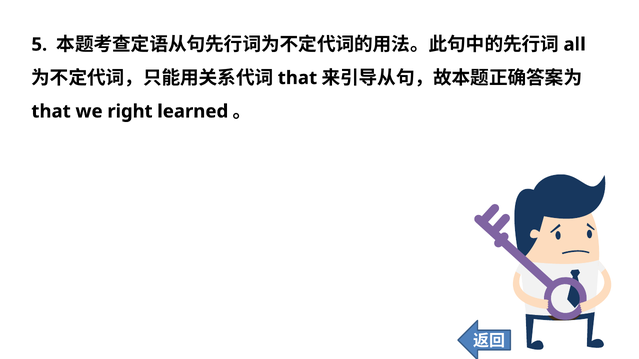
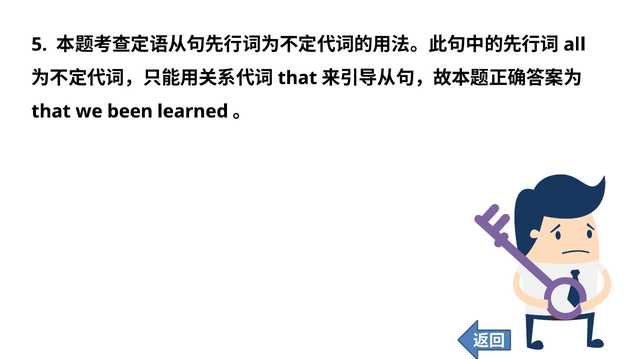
right: right -> been (130, 112)
